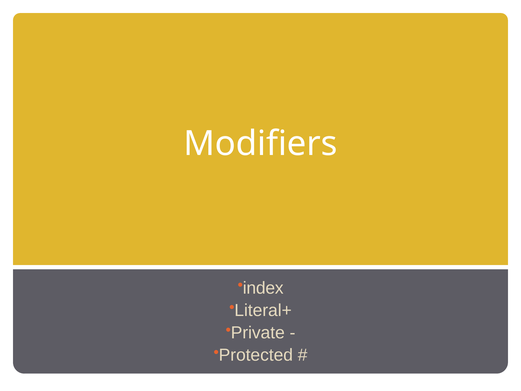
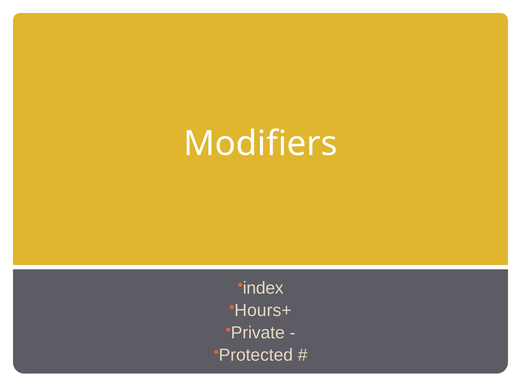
Literal+: Literal+ -> Hours+ (263, 310)
